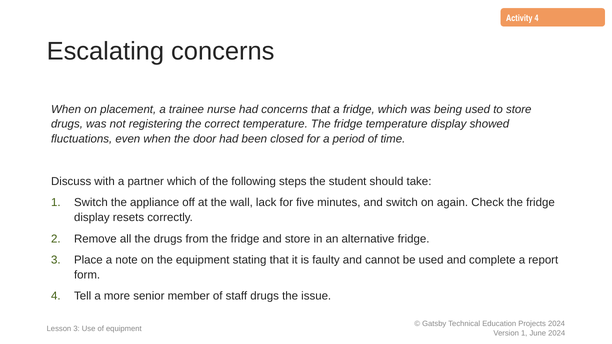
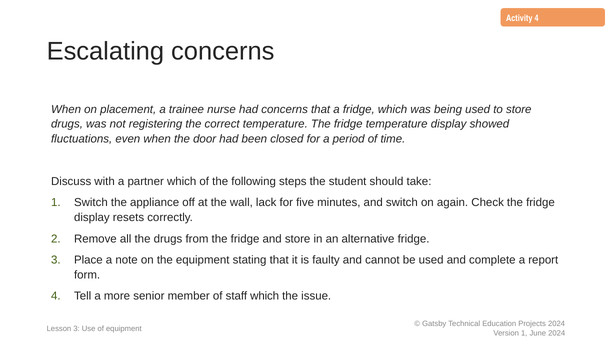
staff drugs: drugs -> which (265, 296)
